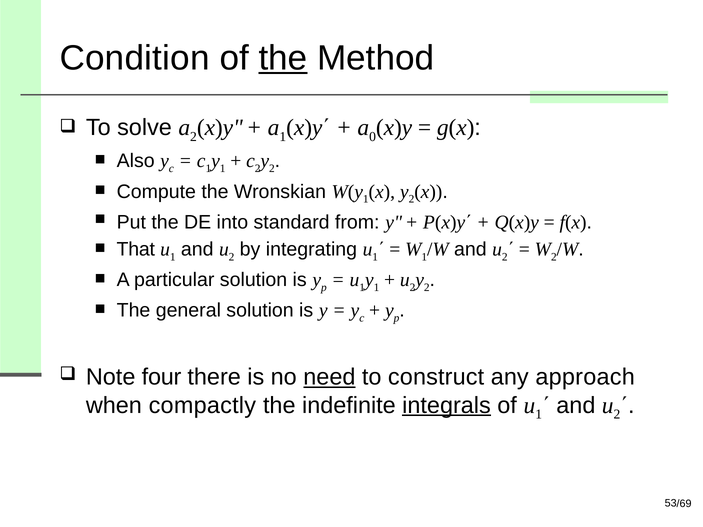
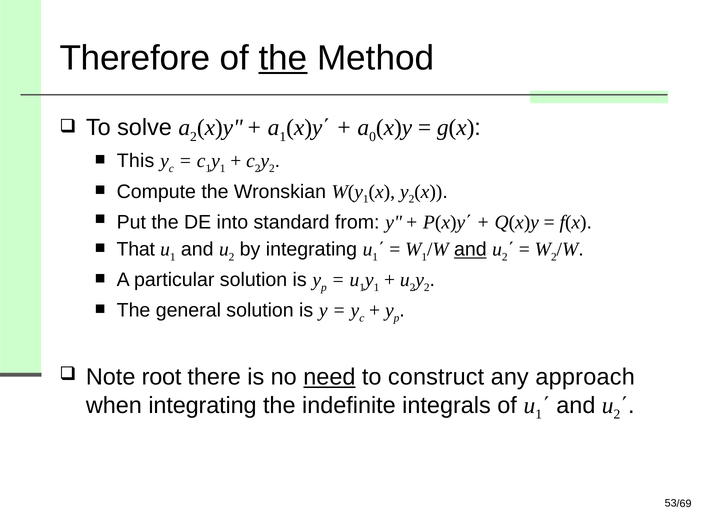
Condition: Condition -> Therefore (135, 58)
Also: Also -> This (136, 161)
and underline: none -> present (470, 250)
four: four -> root (162, 377)
when compactly: compactly -> integrating (203, 406)
integrals underline: present -> none (447, 406)
